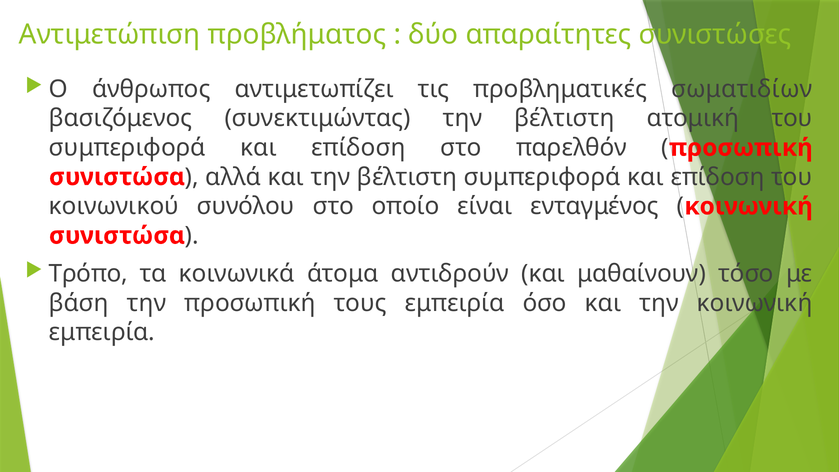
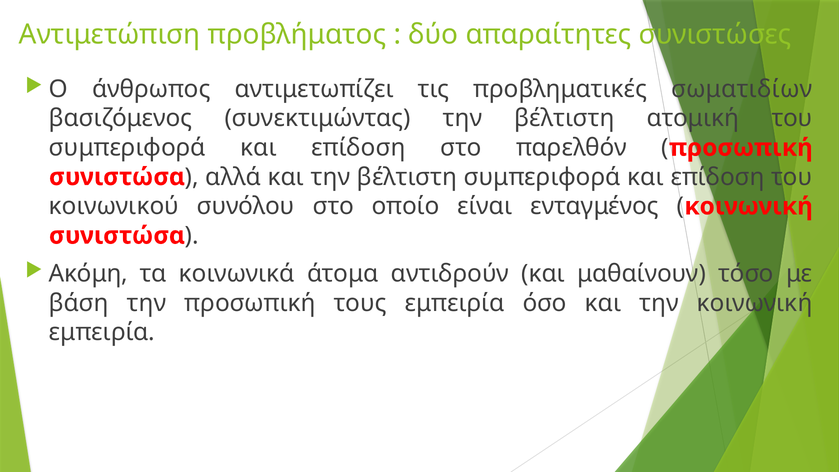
Τρόπο: Τρόπο -> Ακόμη (88, 274)
